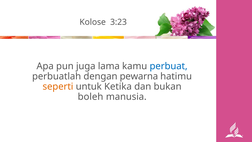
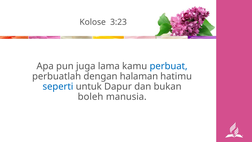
pewarna: pewarna -> halaman (139, 76)
seperti colour: orange -> blue (58, 86)
Ketika: Ketika -> Dapur (118, 86)
